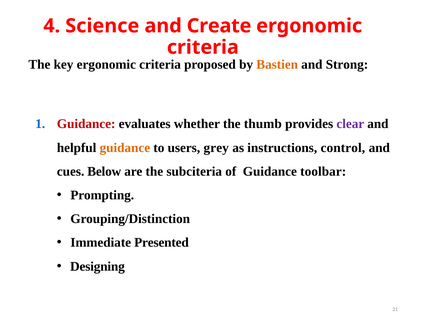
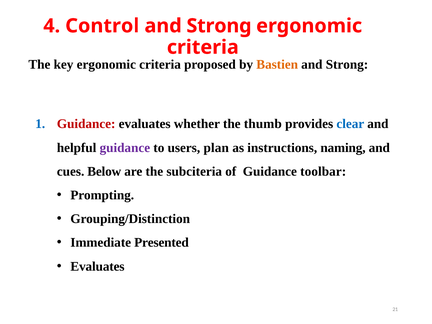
Science: Science -> Control (102, 26)
Create: Create -> Strong (219, 26)
clear colour: purple -> blue (350, 124)
guidance colour: orange -> purple (125, 148)
grey: grey -> plan (216, 148)
control: control -> naming (343, 148)
Designing: Designing -> Evaluates (97, 266)
